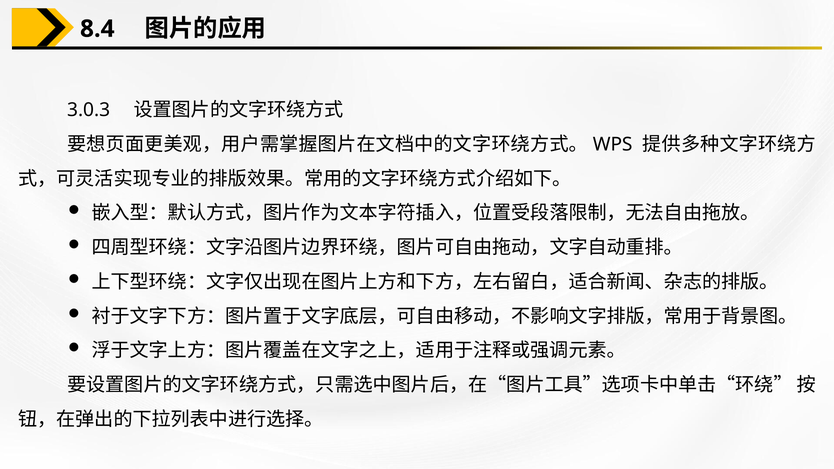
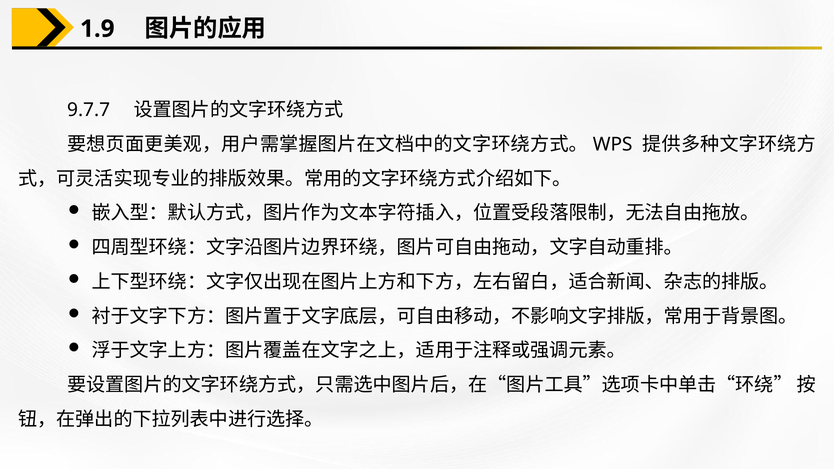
8.4: 8.4 -> 1.9 (97, 29)
3.0.3: 3.0.3 -> 9.7.7 (89, 110)
